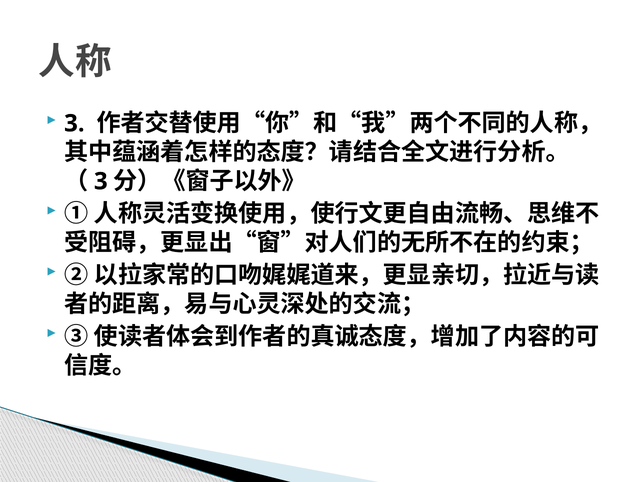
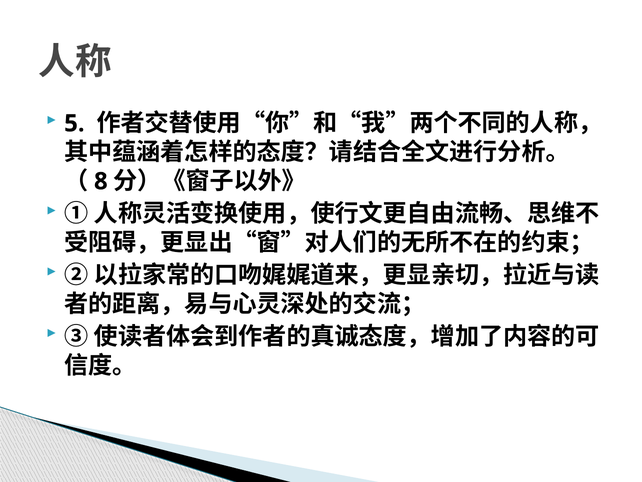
3: 3 -> 5 (74, 123)
3: 3 -> 8 (101, 181)
